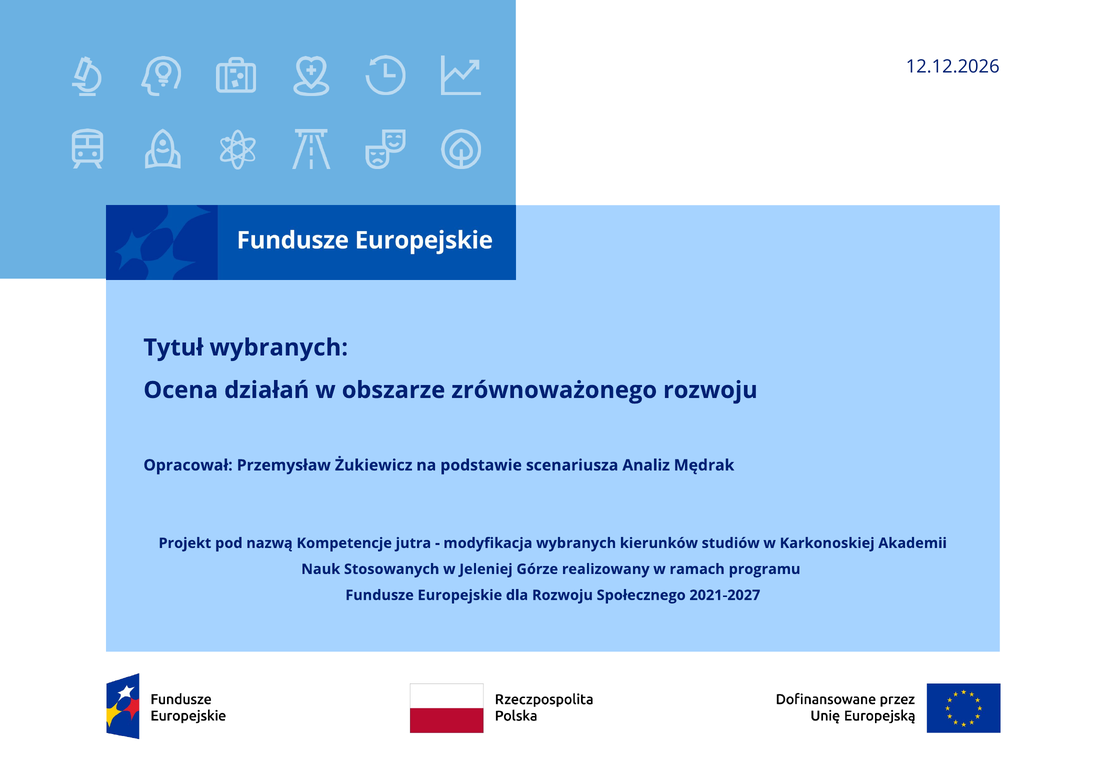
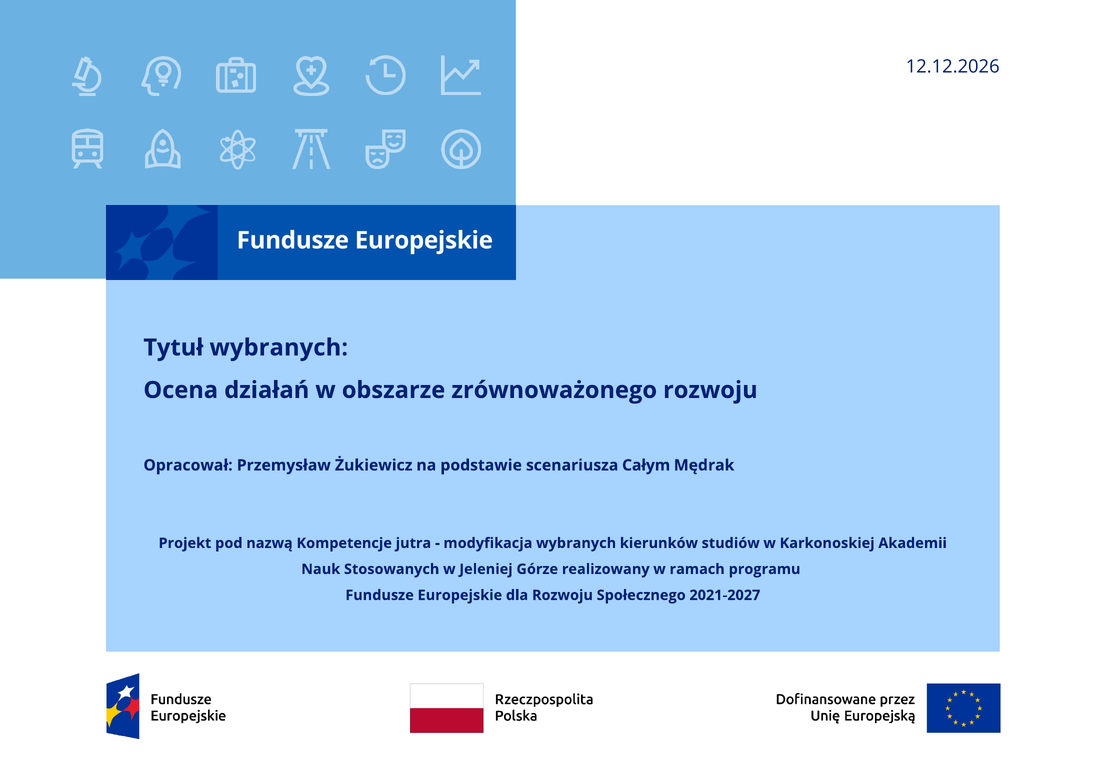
Analiz: Analiz -> Całym (646, 465)
